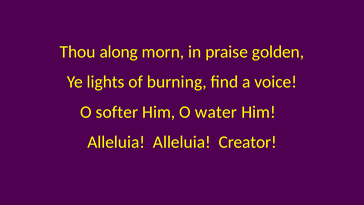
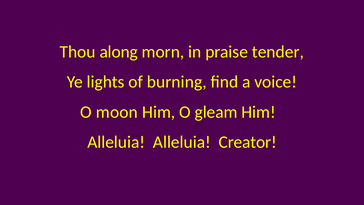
golden: golden -> tender (278, 52)
softer: softer -> moon (117, 112)
water: water -> gleam (216, 112)
